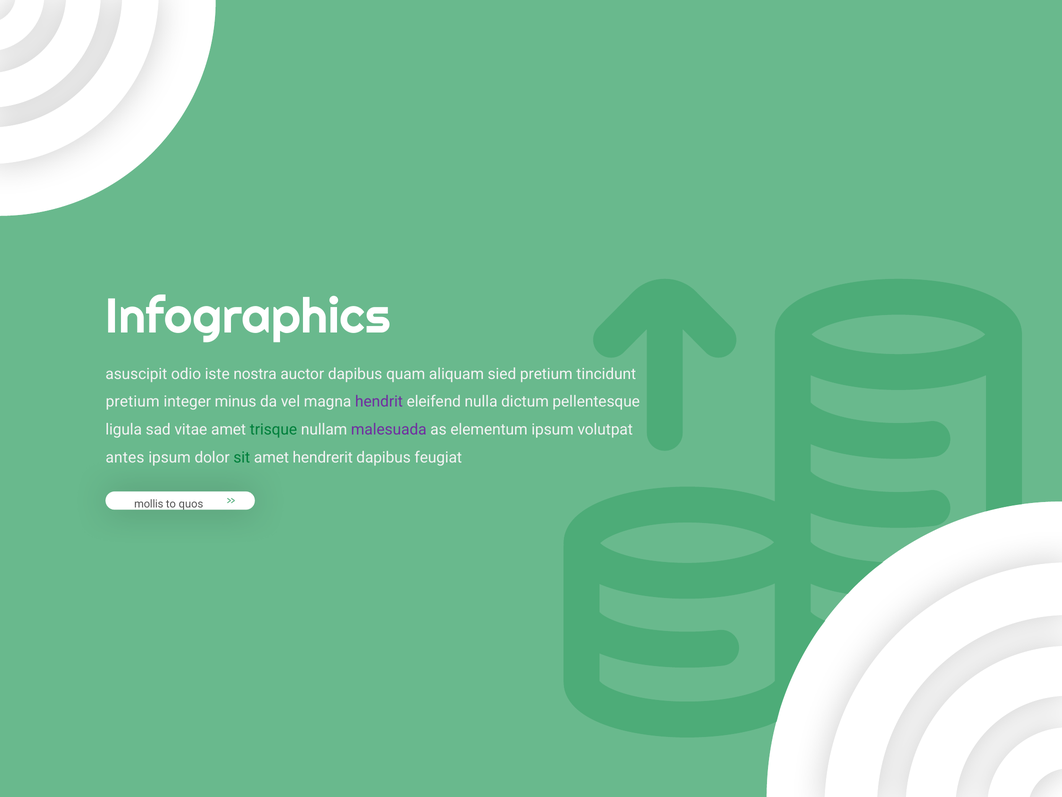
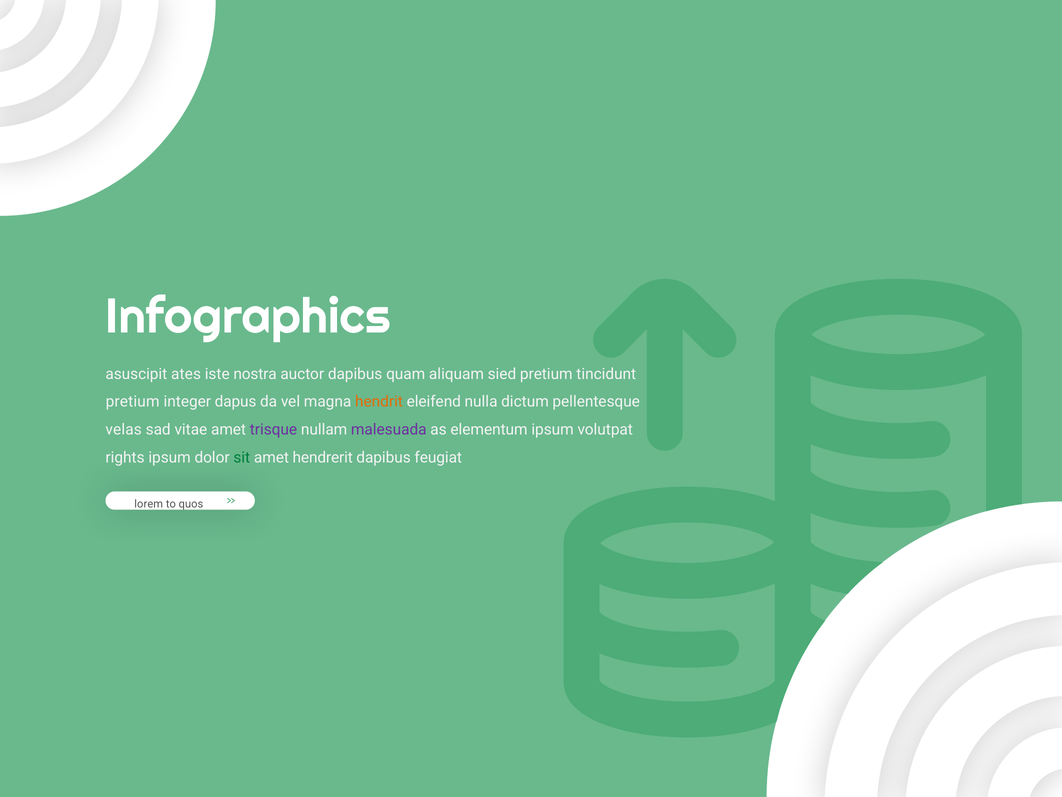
odio: odio -> ates (186, 374)
minus: minus -> dapus (236, 402)
hendrit colour: purple -> orange (379, 402)
ligula: ligula -> velas (124, 429)
trisque colour: green -> purple (273, 429)
antes: antes -> rights (125, 457)
mollis: mollis -> lorem (149, 504)
